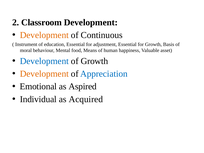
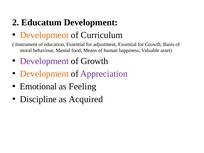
Classroom: Classroom -> Educatum (41, 22)
Continuous: Continuous -> Curriculum (102, 35)
Development colour: blue -> purple (44, 61)
Appreciation colour: blue -> purple (104, 74)
Aspired: Aspired -> Feeling (83, 86)
Individual: Individual -> Discipline (38, 99)
